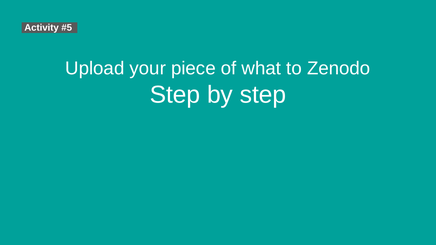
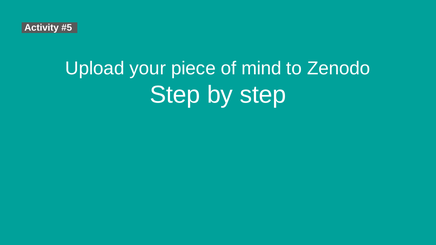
what: what -> mind (261, 68)
